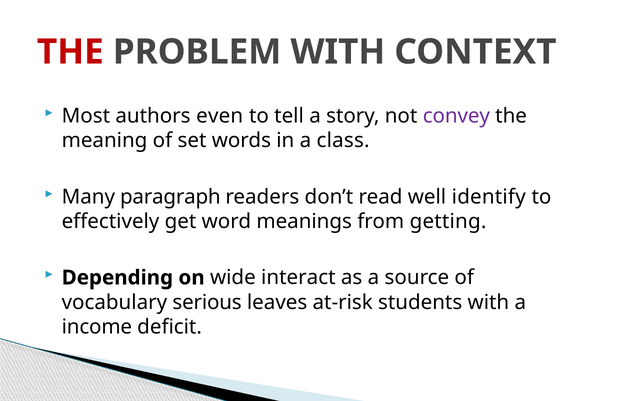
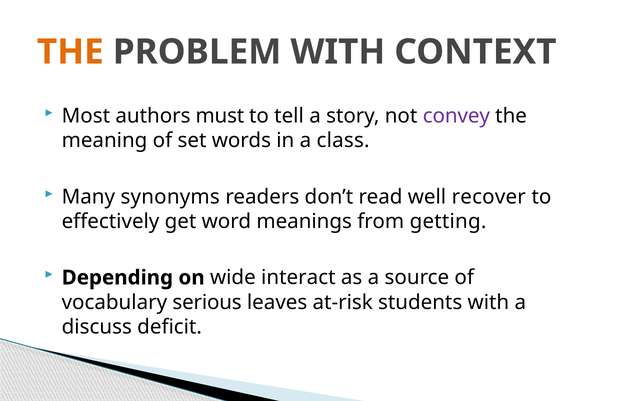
THE colour: red -> orange (70, 52)
even: even -> must (220, 116)
paragraph: paragraph -> synonyms (170, 197)
identify: identify -> recover (489, 197)
income: income -> discuss (97, 327)
